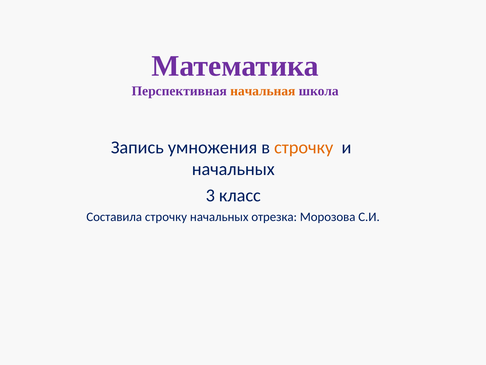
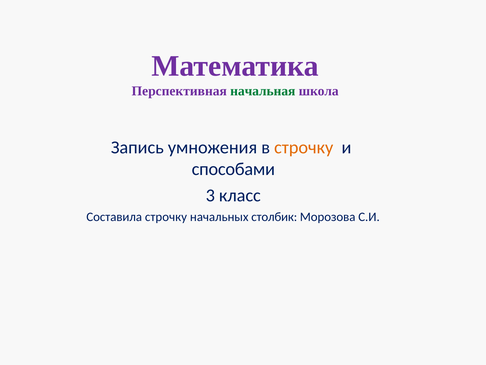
начальная colour: orange -> green (263, 91)
начальных: начальных -> способами (233, 169)
отрезка: отрезка -> столбик (274, 217)
